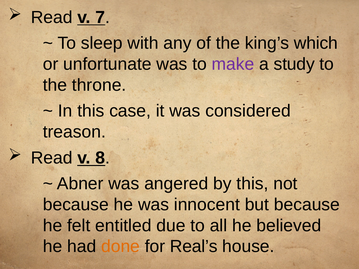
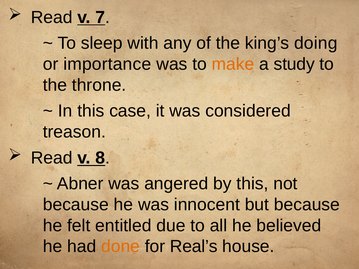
which: which -> doing (316, 43)
unfortunate: unfortunate -> importance (107, 64)
make colour: purple -> orange (233, 64)
